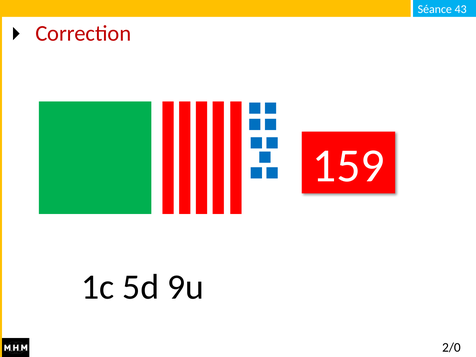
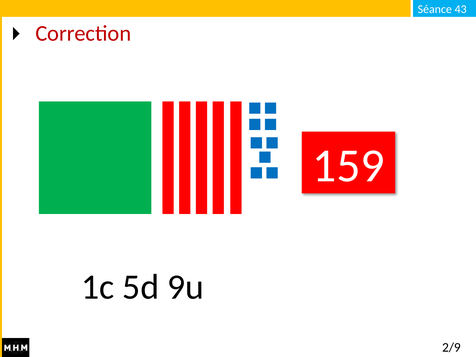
2/0: 2/0 -> 2/9 (451, 347)
